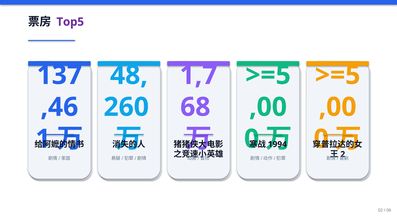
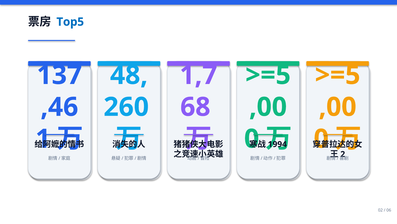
Top5 colour: purple -> blue (70, 22)
